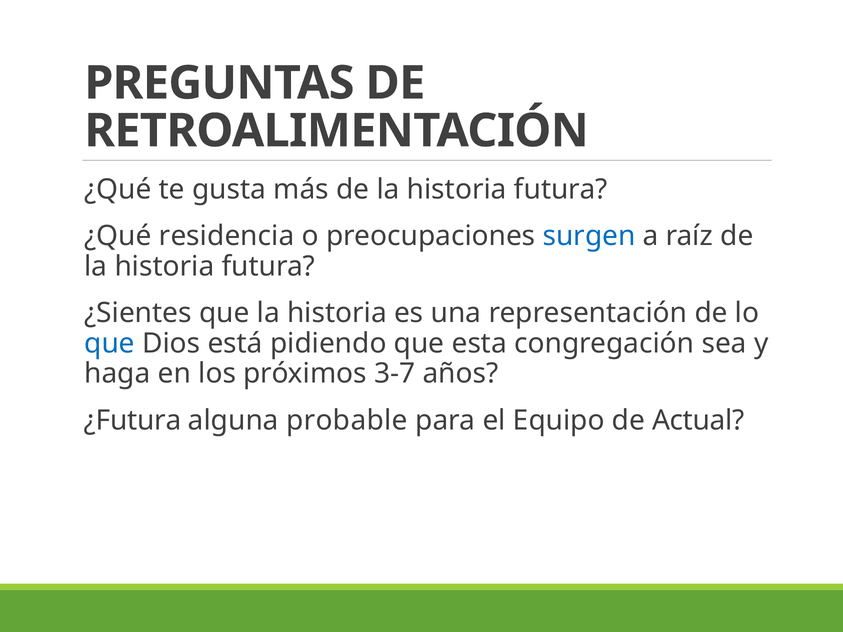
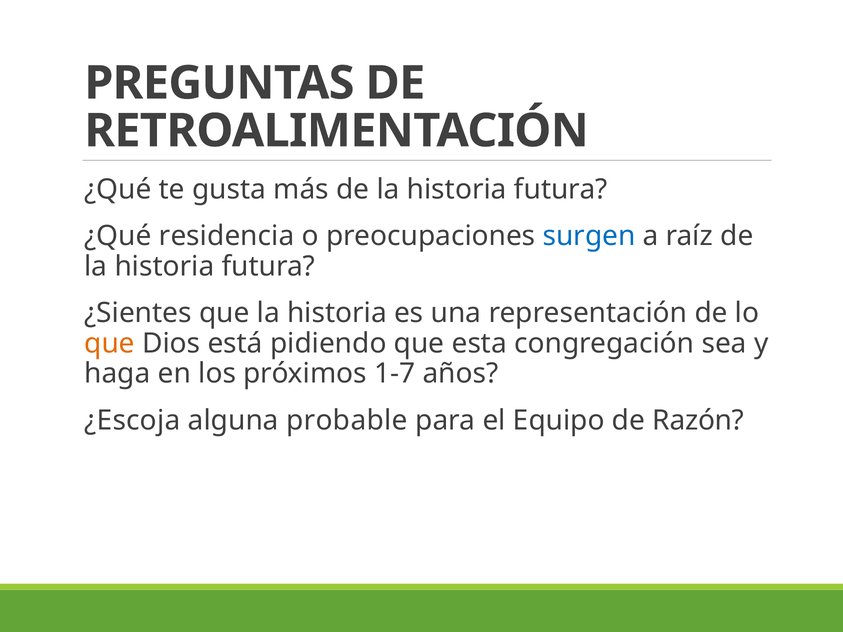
que colour: blue -> orange (110, 344)
3-7: 3-7 -> 1-7 (395, 374)
¿Futura: ¿Futura -> ¿Escoja (132, 421)
Actual: Actual -> Razón (698, 421)
